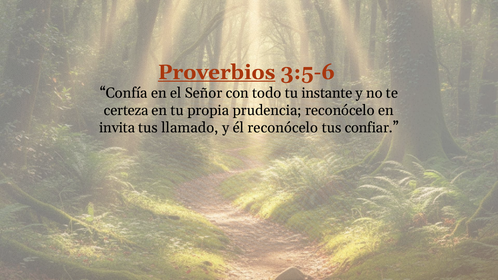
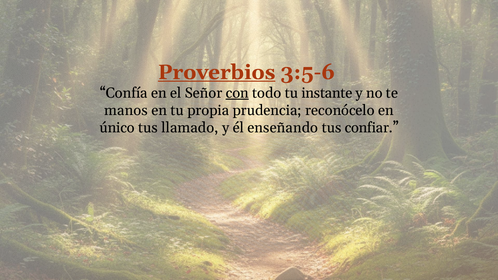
con underline: none -> present (237, 93)
certeza: certeza -> manos (126, 110)
invita: invita -> único (117, 128)
él reconócelo: reconócelo -> enseñando (283, 128)
